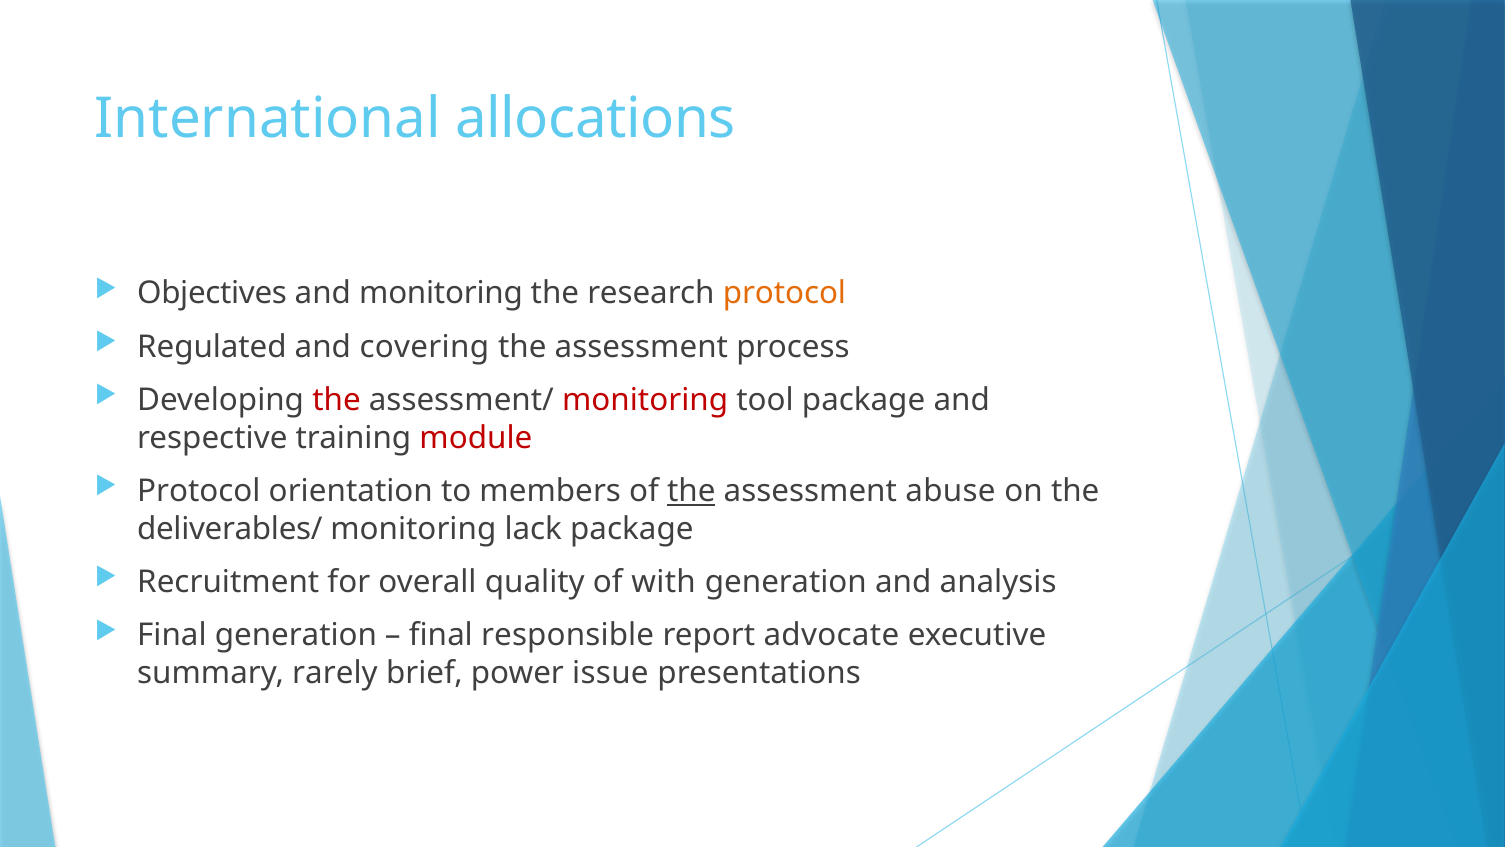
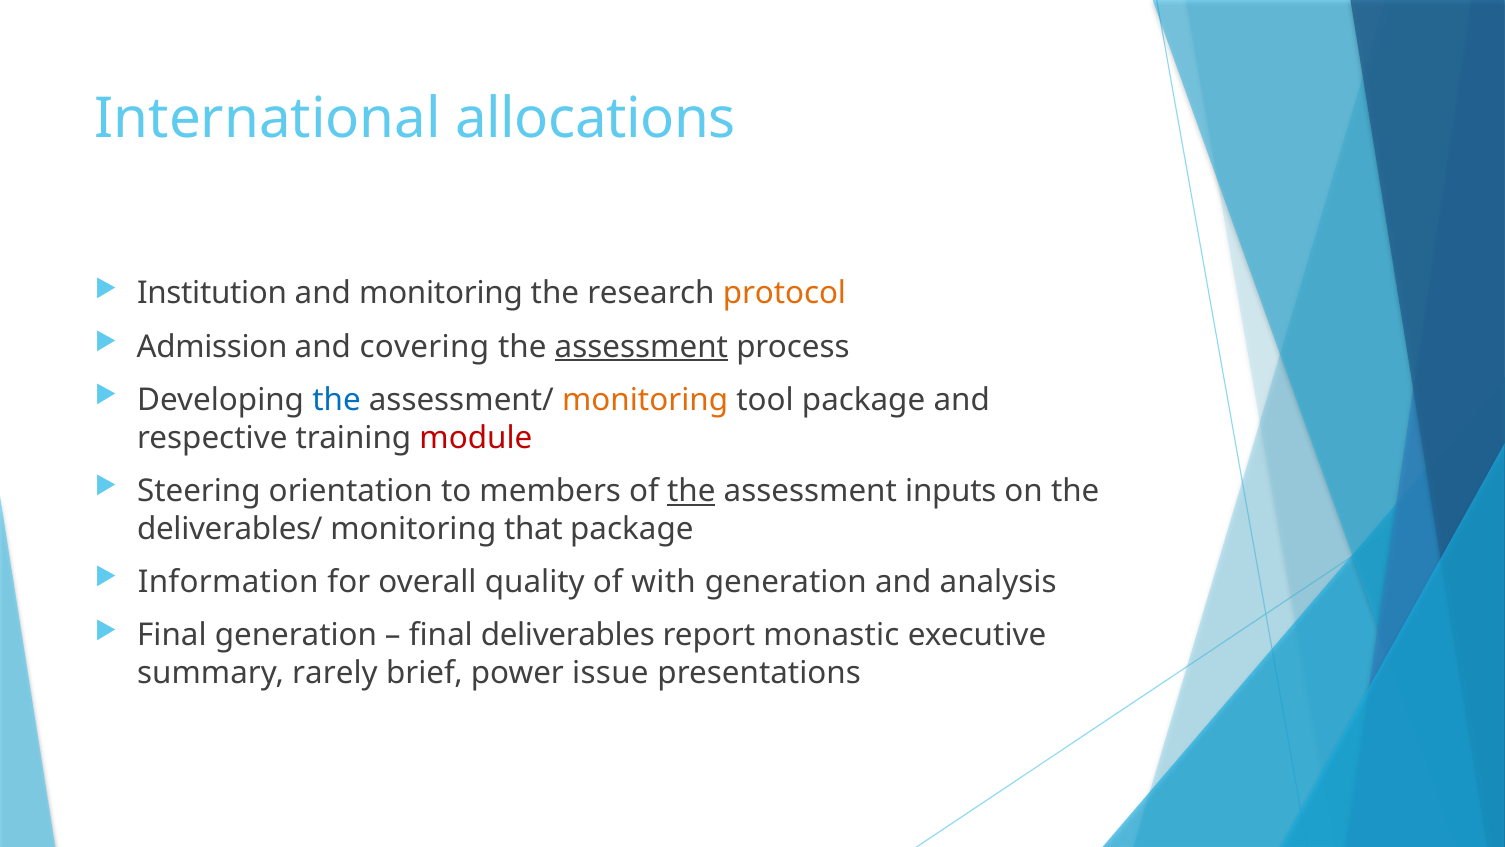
Objectives: Objectives -> Institution (212, 293)
Regulated: Regulated -> Admission (212, 347)
assessment underline: none -> present (641, 347)
the colour: red -> blue (337, 400)
monitoring colour: red -> orange (645, 400)
Protocol: Protocol -> Steering (199, 491)
abuse: abuse -> inputs (951, 491)
lack: lack -> that (533, 529)
Recruitment: Recruitment -> Information (228, 582)
responsible: responsible -> deliverables (568, 635)
advocate: advocate -> monastic (831, 635)
